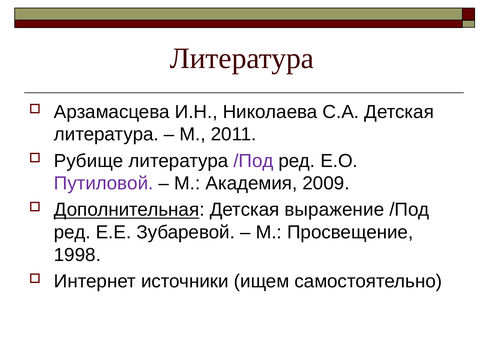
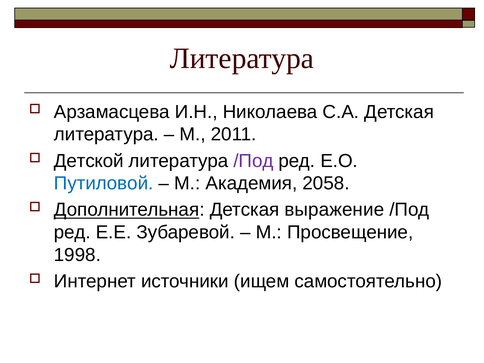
Рубище: Рубище -> Детской (89, 161)
Путиловой colour: purple -> blue (104, 183)
2009: 2009 -> 2058 (326, 183)
